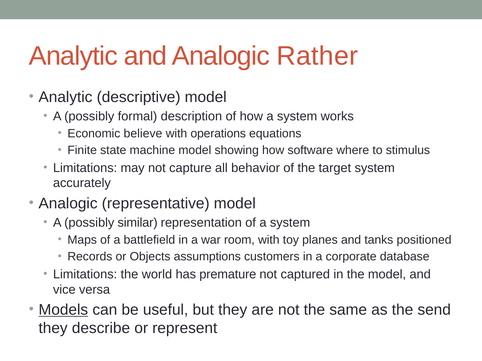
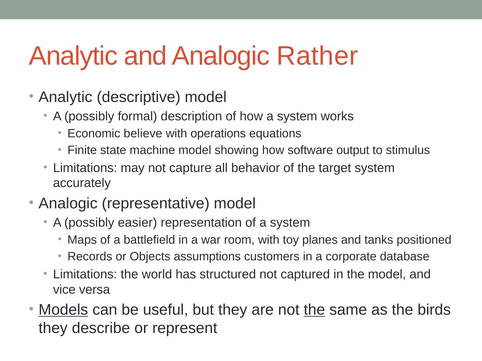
where: where -> output (353, 151)
similar: similar -> easier (137, 223)
premature: premature -> structured (228, 275)
the underline: none -> present (314, 310)
send: send -> birds (434, 310)
